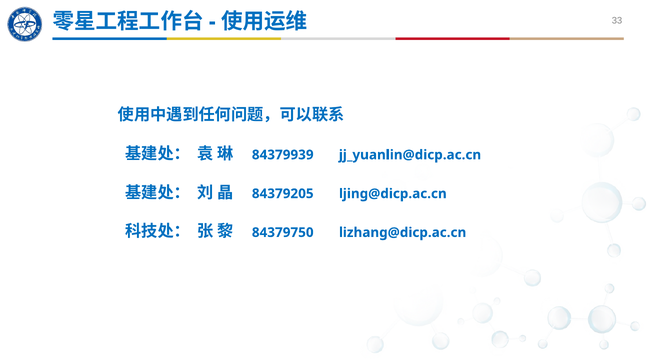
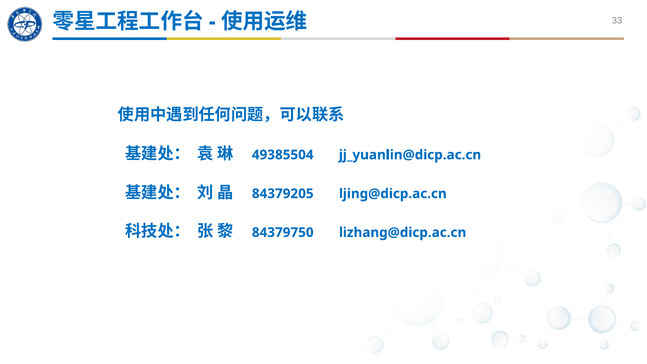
84379939: 84379939 -> 49385504 (283, 155)
